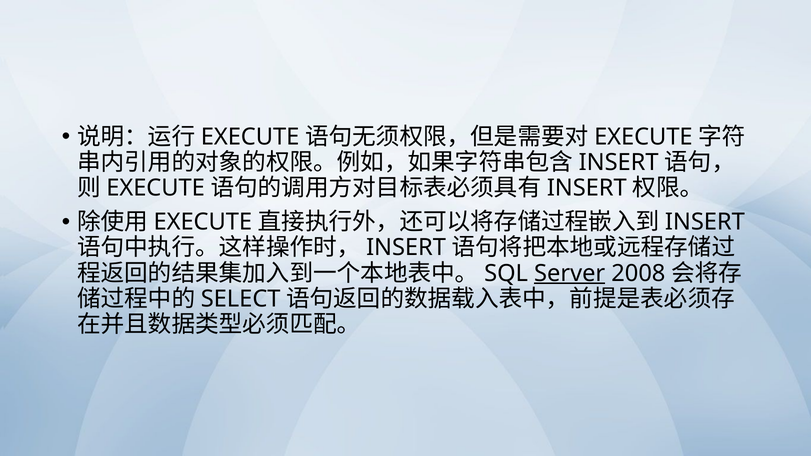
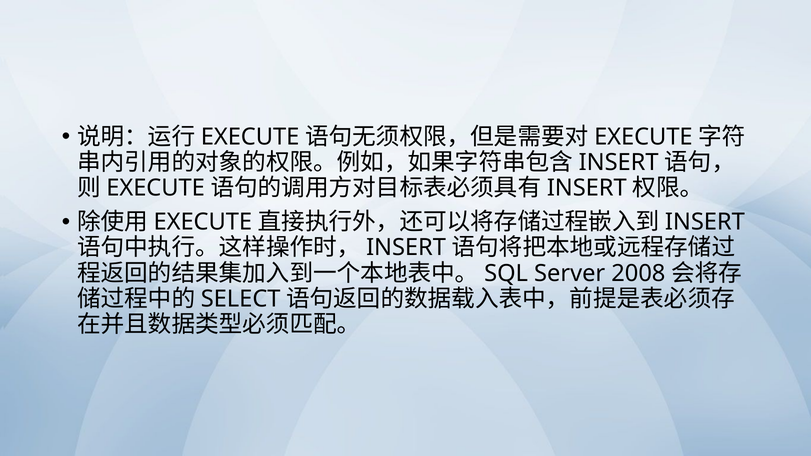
Server underline: present -> none (570, 273)
